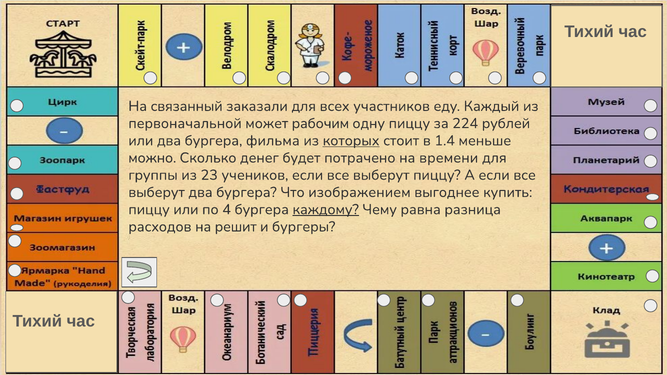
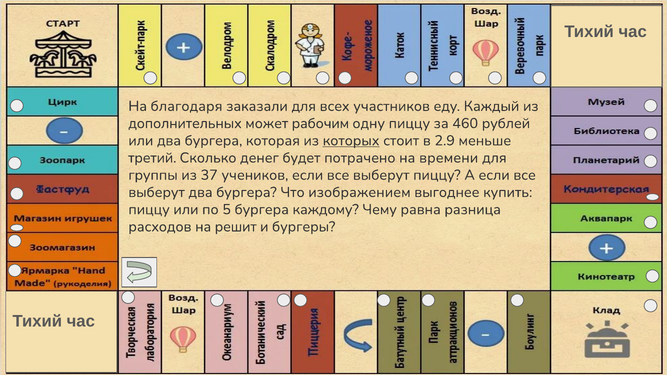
связанный: связанный -> благодаря (187, 106)
первоначальной: первоначальной -> дополнительных (185, 123)
224: 224 -> 460 (465, 123)
фильма: фильма -> которая (273, 141)
1.4: 1.4 -> 2.9 (445, 141)
можно: можно -> третий (152, 158)
23: 23 -> 37 (209, 175)
4: 4 -> 5 (227, 210)
каждому underline: present -> none (326, 210)
